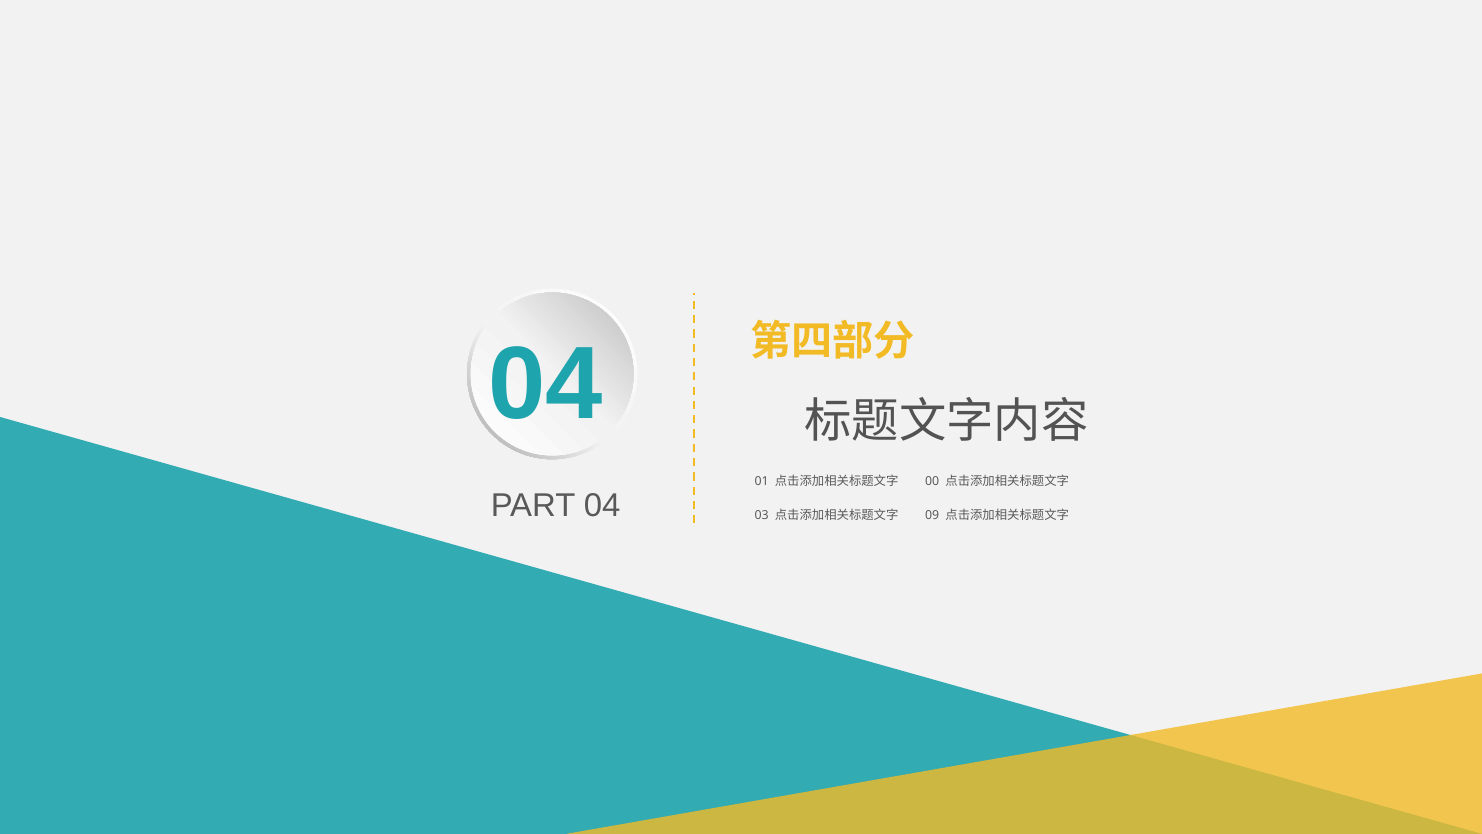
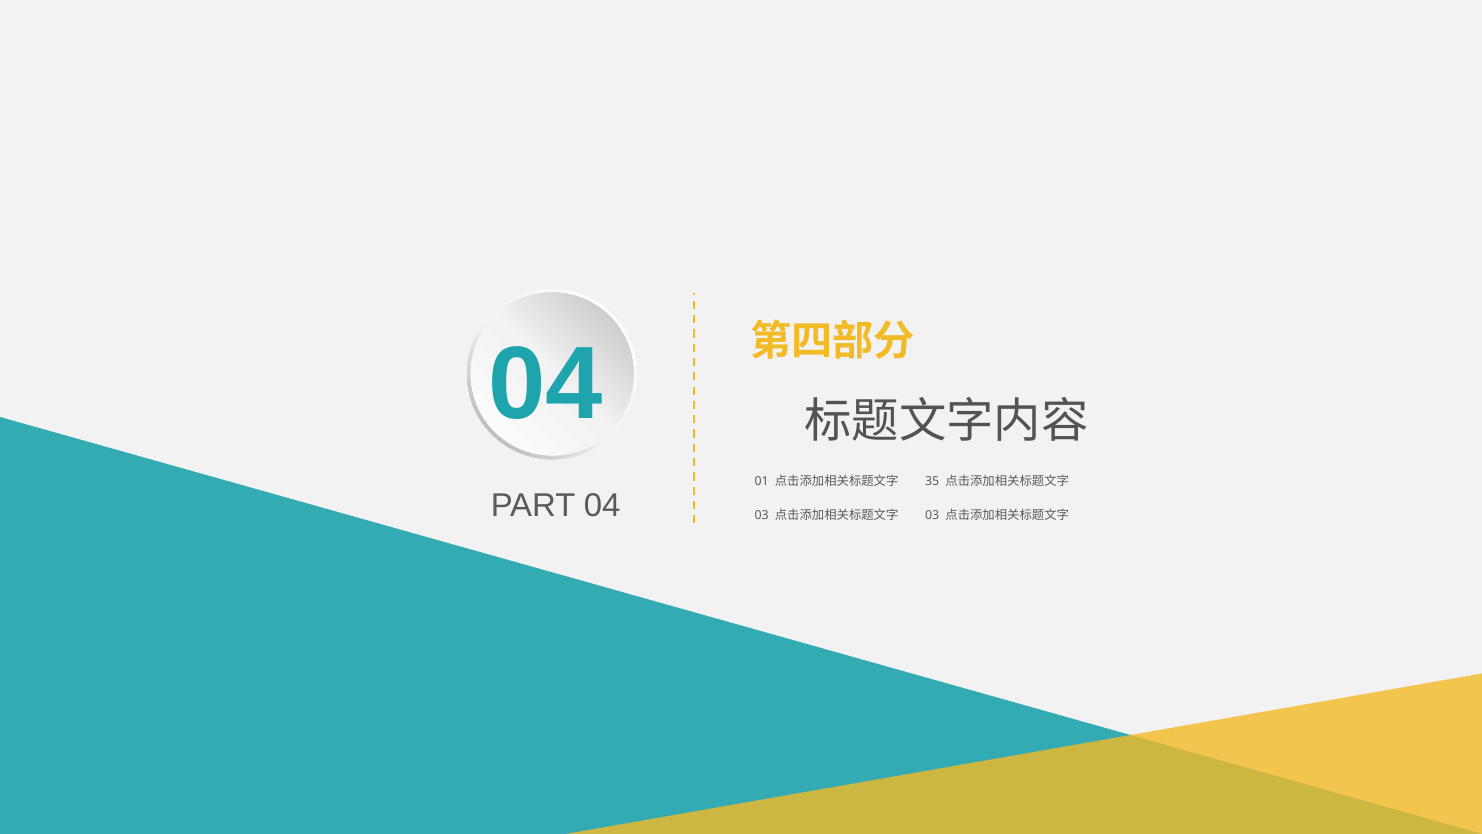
00: 00 -> 35 (932, 482)
09: 09 -> 03 (932, 515)
